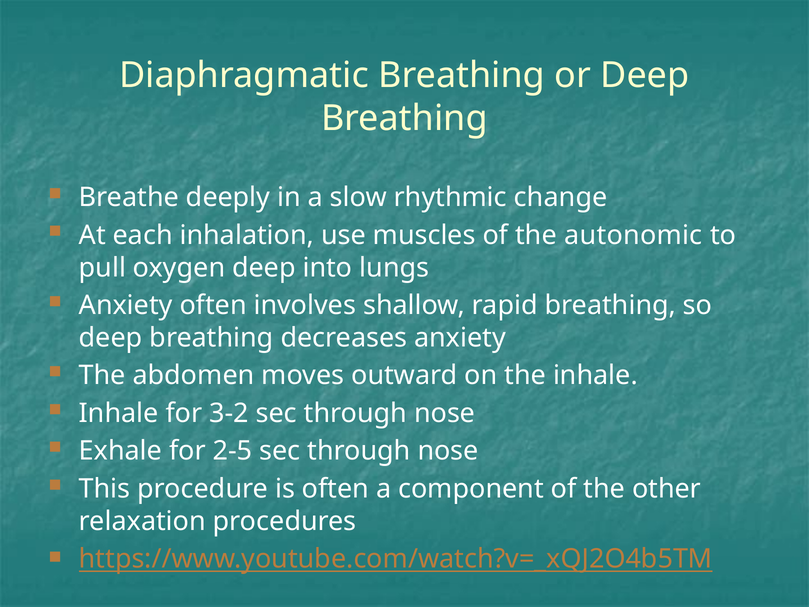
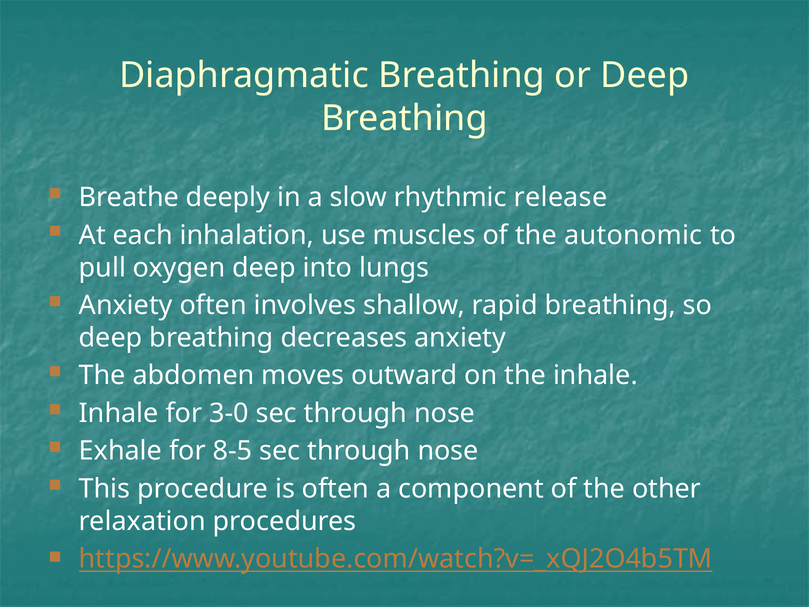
change: change -> release (561, 197)
3-2: 3-2 -> 3-0 (229, 413)
2-5: 2-5 -> 8-5 (233, 451)
